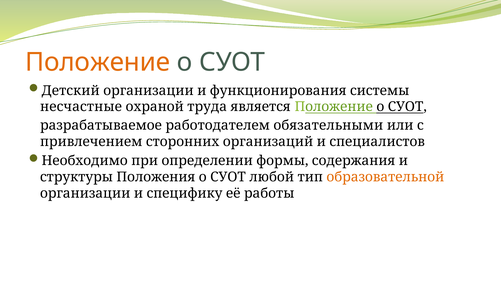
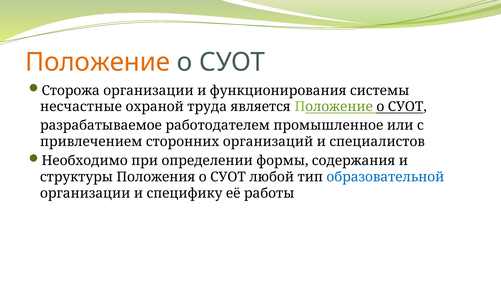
Детский: Детский -> Сторожа (71, 90)
обязательными: обязательными -> промышленное (328, 125)
образовательной colour: orange -> blue (385, 177)
